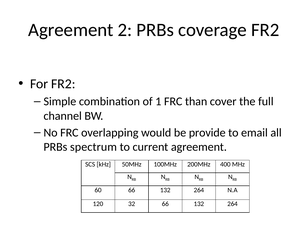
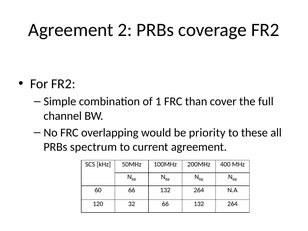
provide: provide -> priority (207, 133)
email: email -> these (254, 133)
